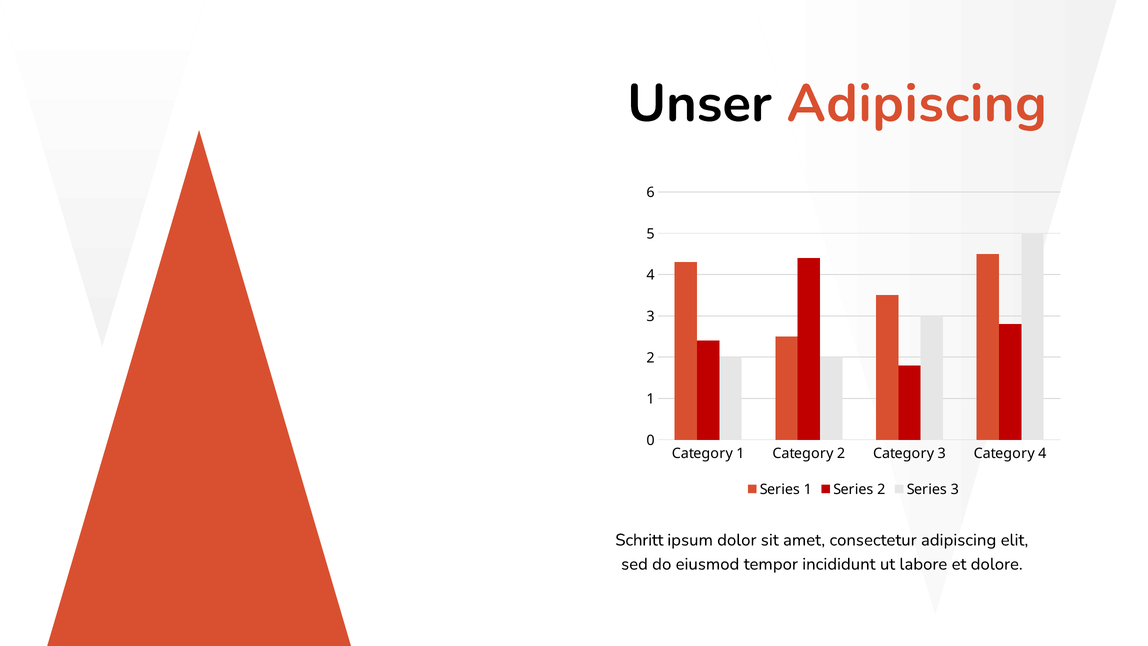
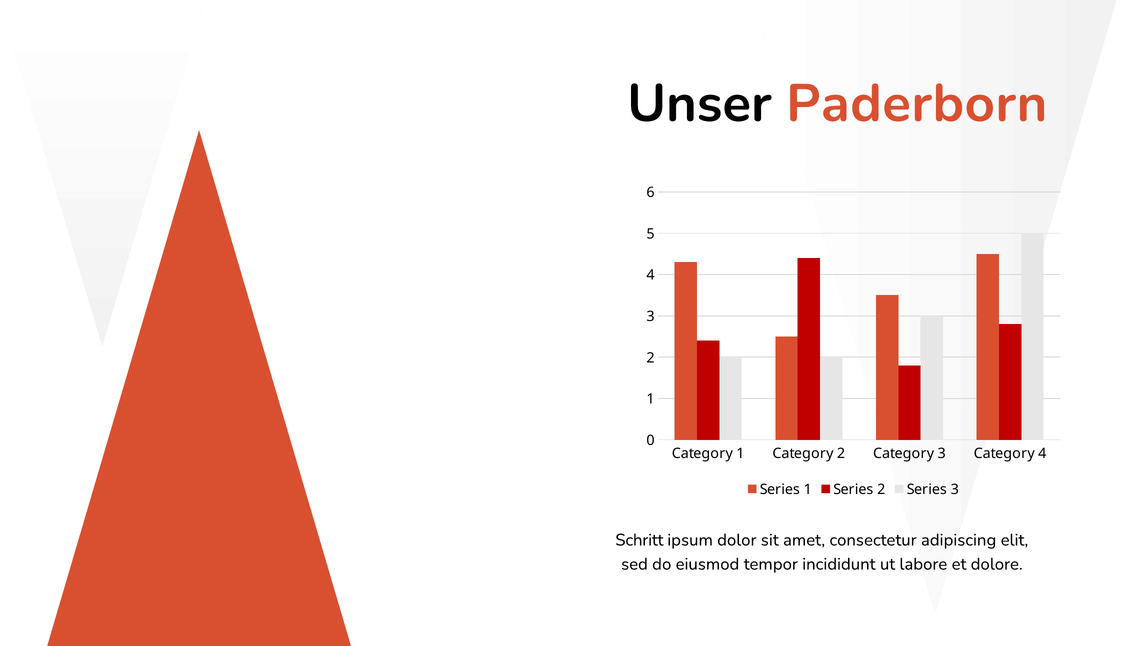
Unser Adipiscing: Adipiscing -> Paderborn (917, 104)
